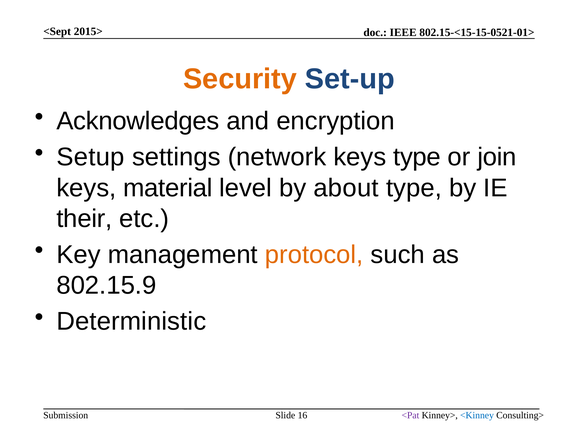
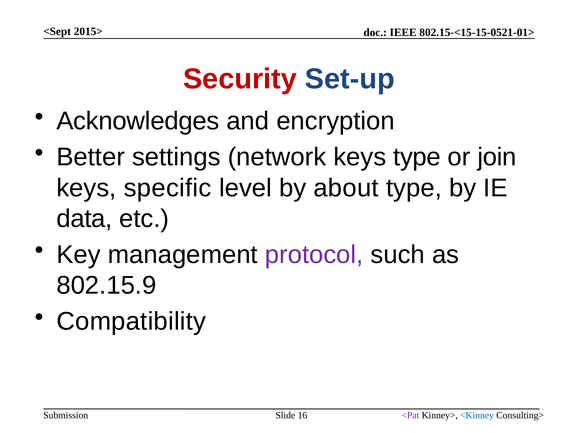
Security colour: orange -> red (240, 79)
Setup: Setup -> Better (91, 157)
material: material -> specific (168, 188)
their: their -> data (84, 219)
protocol colour: orange -> purple (314, 255)
Deterministic: Deterministic -> Compatibility (131, 322)
